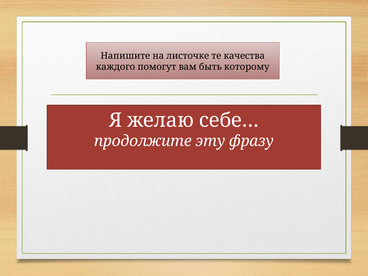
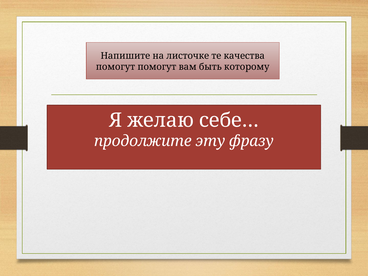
каждого: каждого -> помогут (115, 67)
